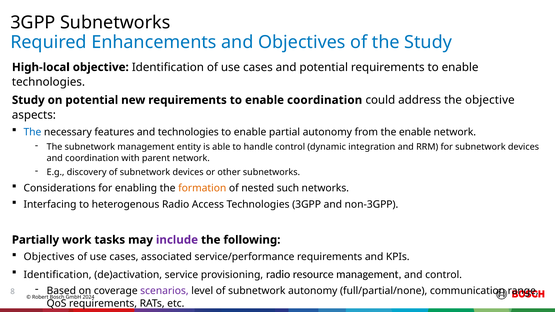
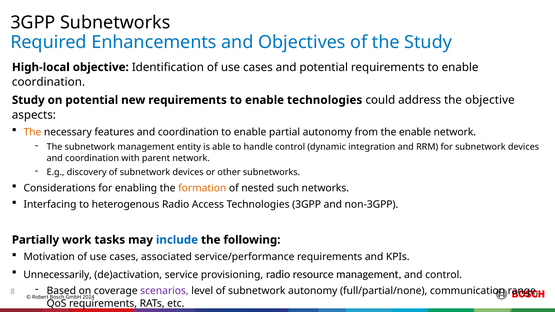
technologies: technologies -> coordination (48, 82)
enable coordination: coordination -> technologies (325, 100)
The colour: blue -> orange (32, 132)
features and technologies: technologies -> coordination (188, 132)
include colour: purple -> blue (177, 240)
Objectives: Objectives -> Motivation (49, 257)
Identification: Identification -> Unnecessarily (58, 275)
